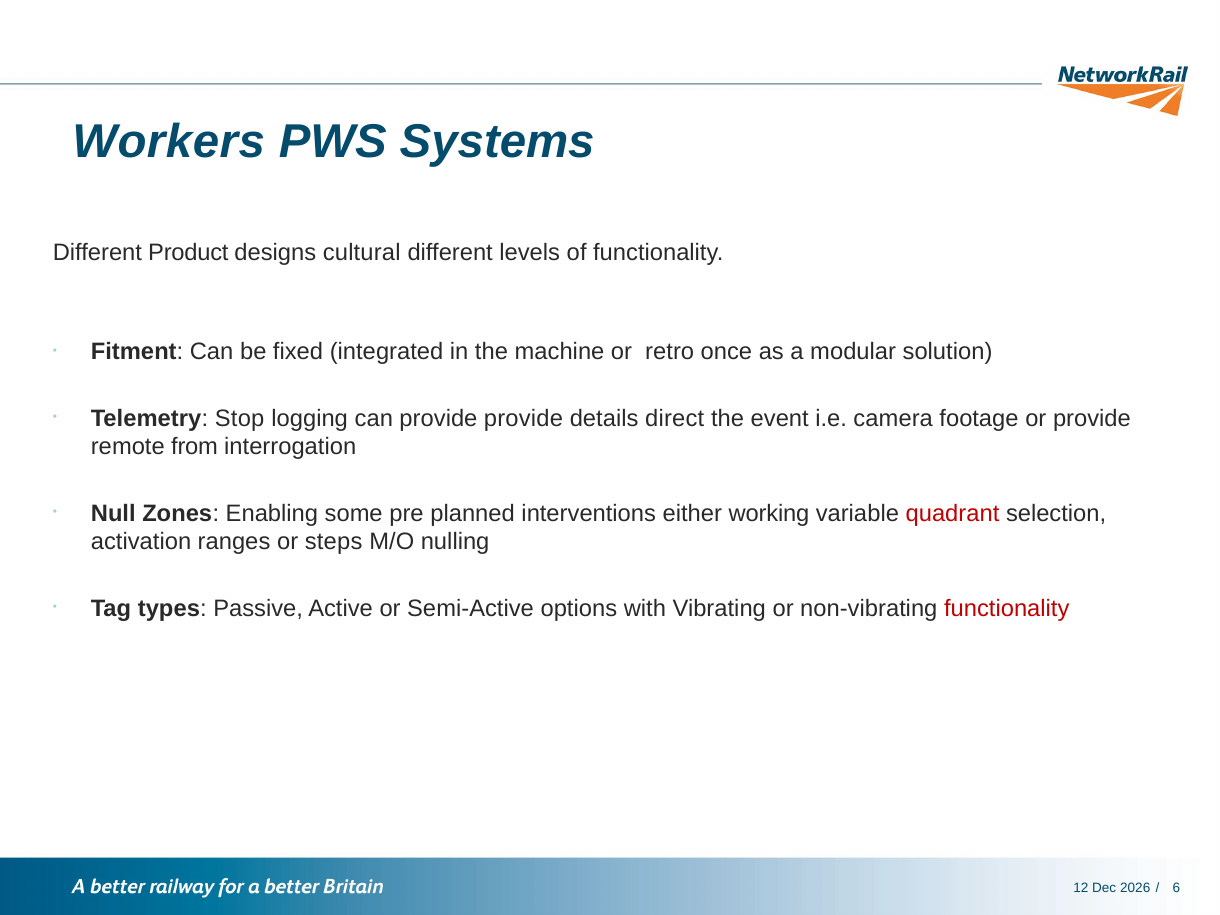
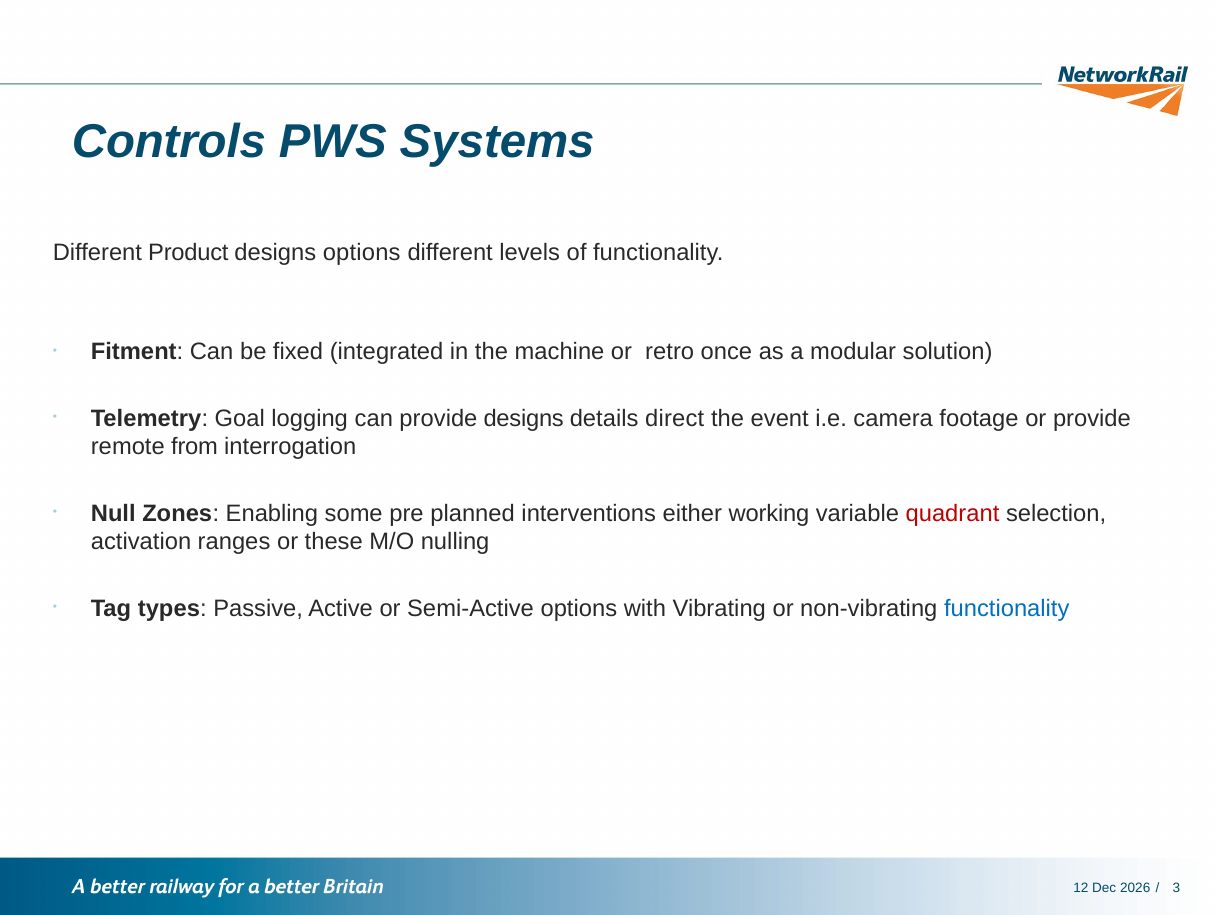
Workers: Workers -> Controls (169, 142)
designs cultural: cultural -> options (362, 252)
Stop: Stop -> Goal (240, 419)
provide provide: provide -> designs (524, 419)
steps: steps -> these (334, 542)
functionality colour: red -> blue (1007, 609)
6: 6 -> 3 (1176, 888)
